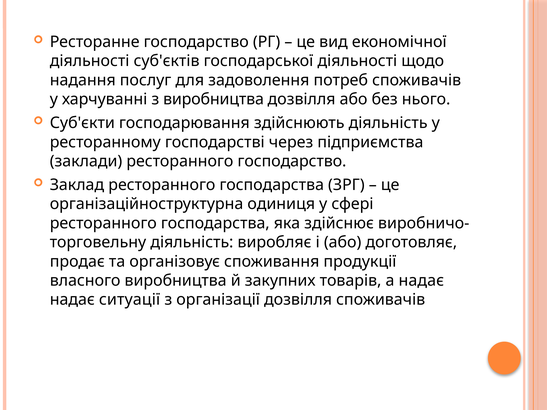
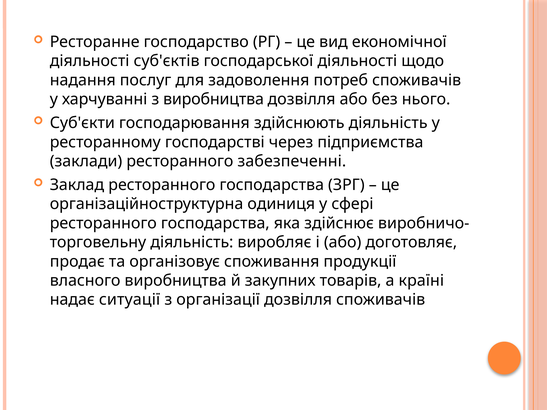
ресторанного господарство: господарство -> забезпеченні (292, 161)
а надає: надає -> країні (421, 281)
